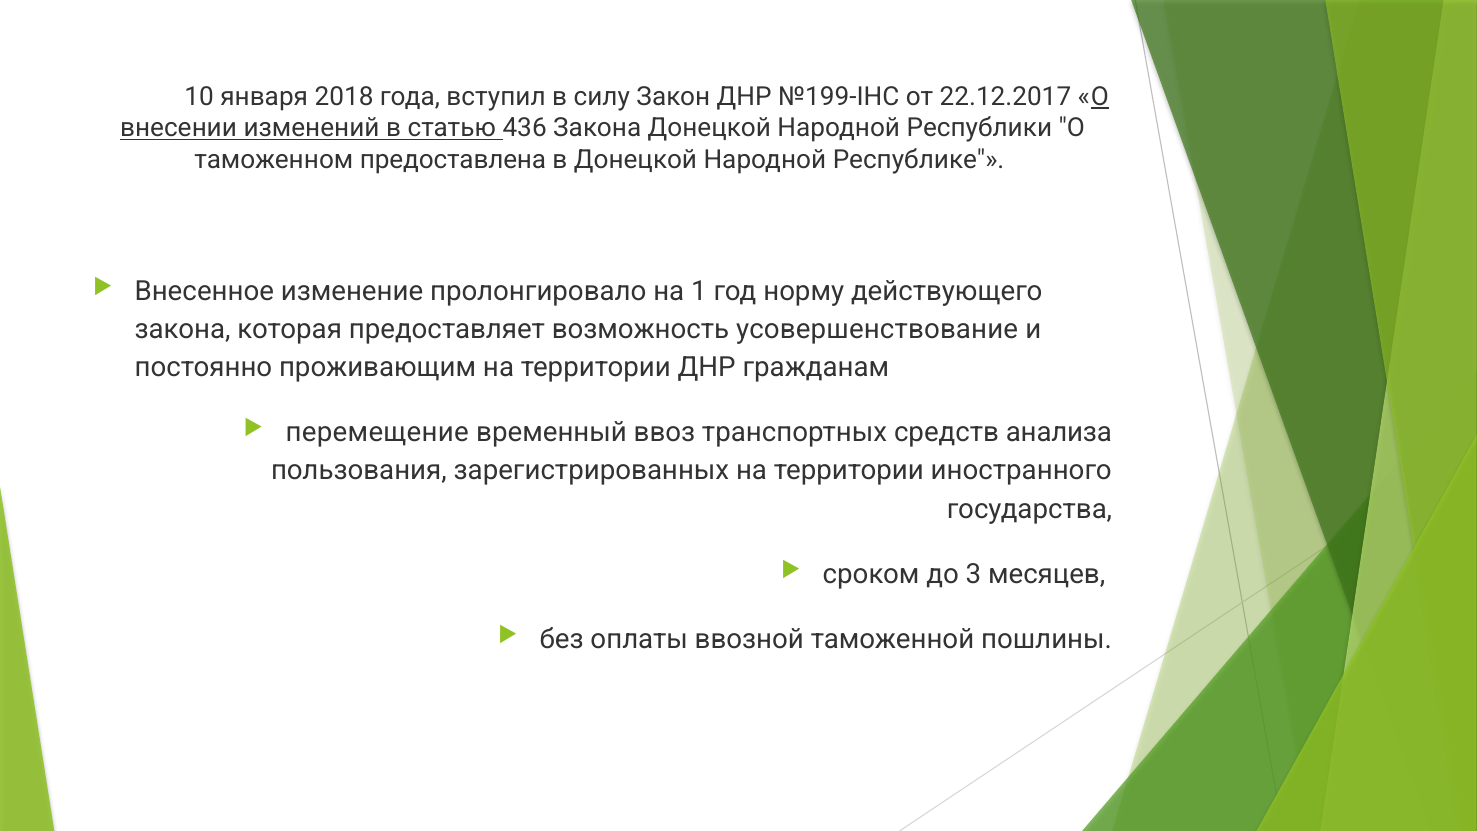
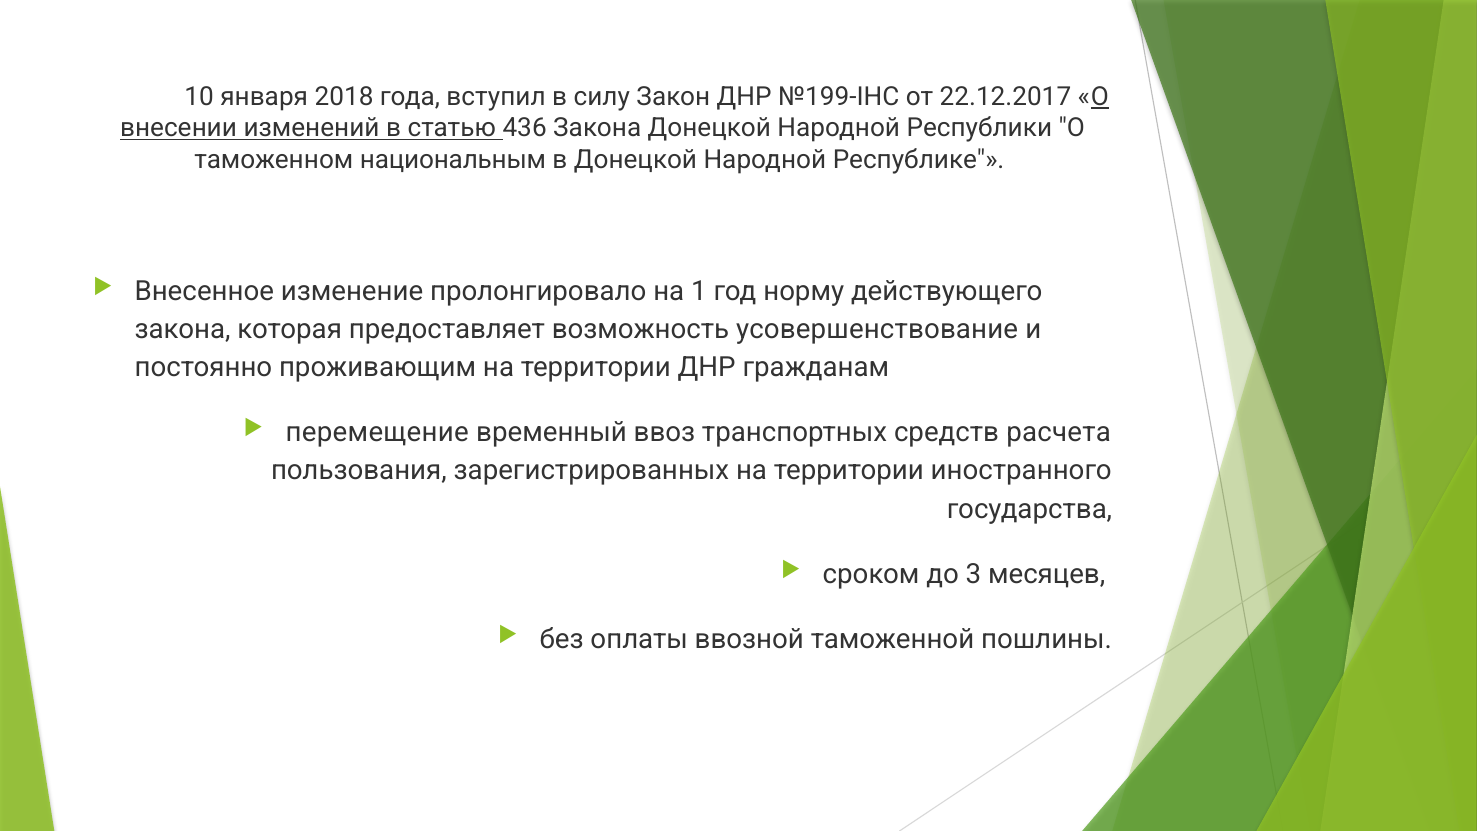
предоставлена: предоставлена -> национальным (453, 160)
анализа: анализа -> расчета (1059, 432)
